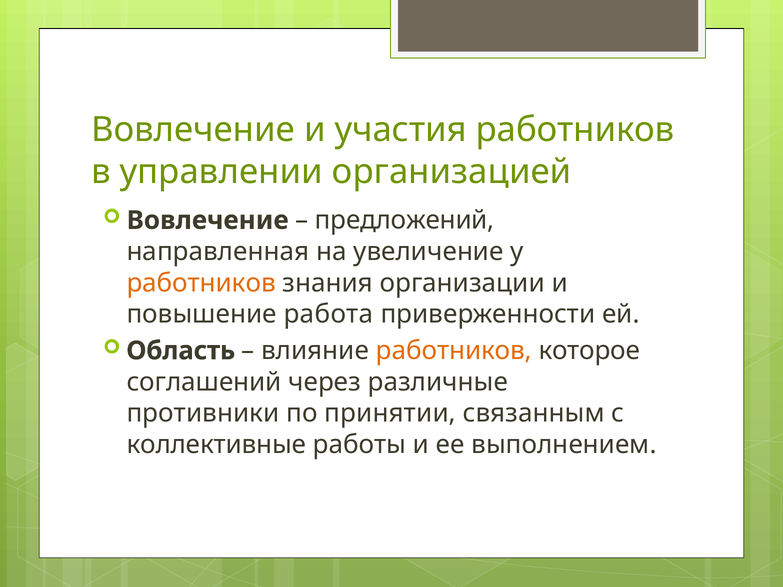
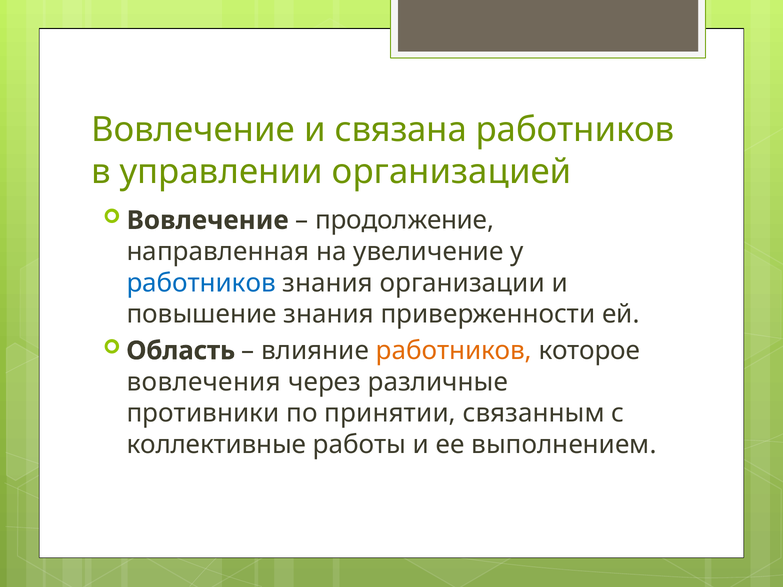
участия: участия -> связана (401, 130)
предложений: предложений -> продолжение (405, 220)
работников colour: orange -> blue (201, 283)
повышение работа: работа -> знания (329, 314)
соглашений: соглашений -> вовлечения (204, 382)
